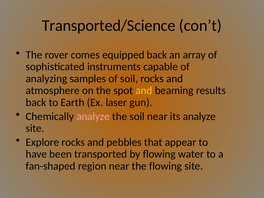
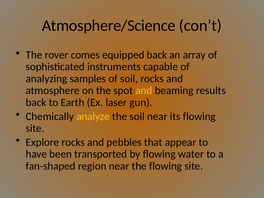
Transported/Science: Transported/Science -> Atmosphere/Science (109, 26)
analyze colour: pink -> yellow (93, 116)
its analyze: analyze -> flowing (199, 116)
